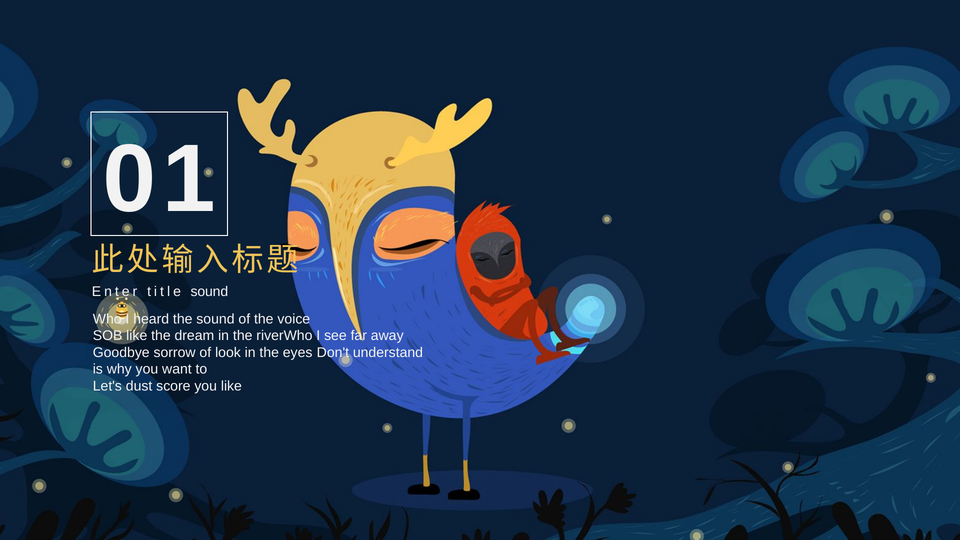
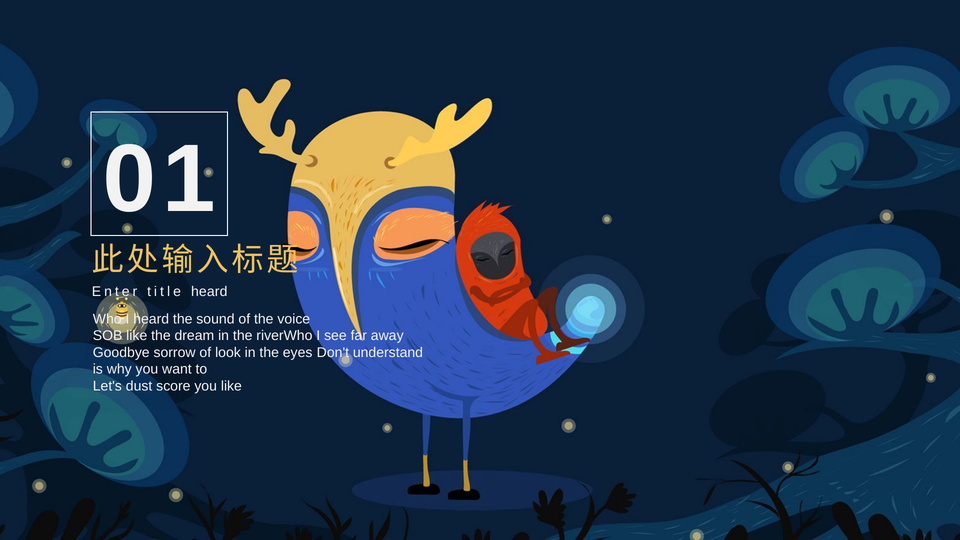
title sound: sound -> heard (209, 292)
